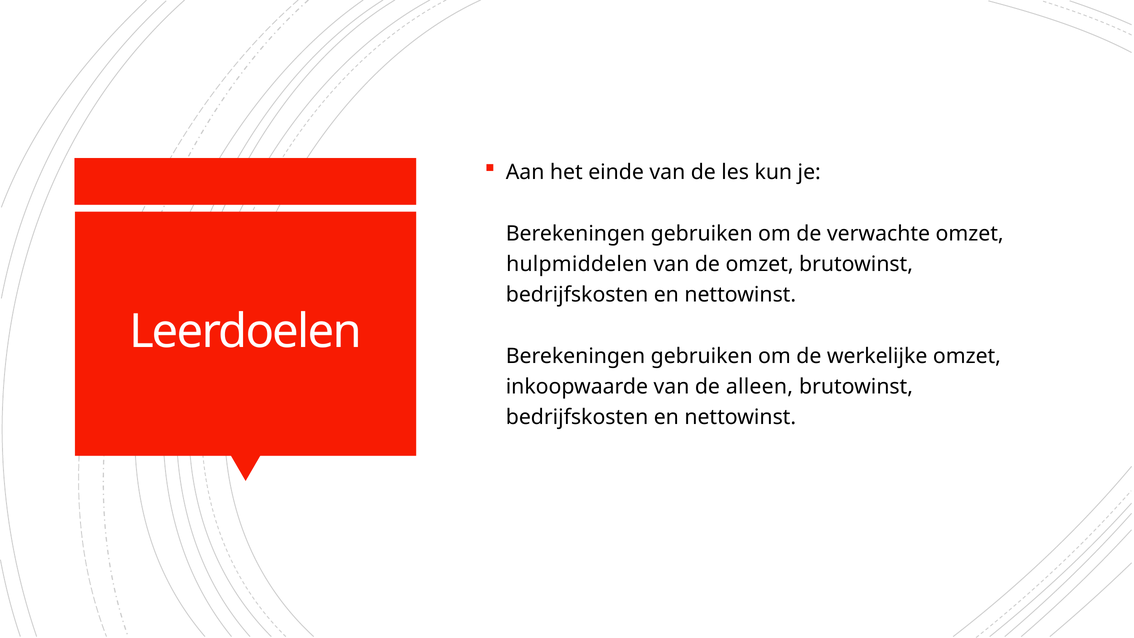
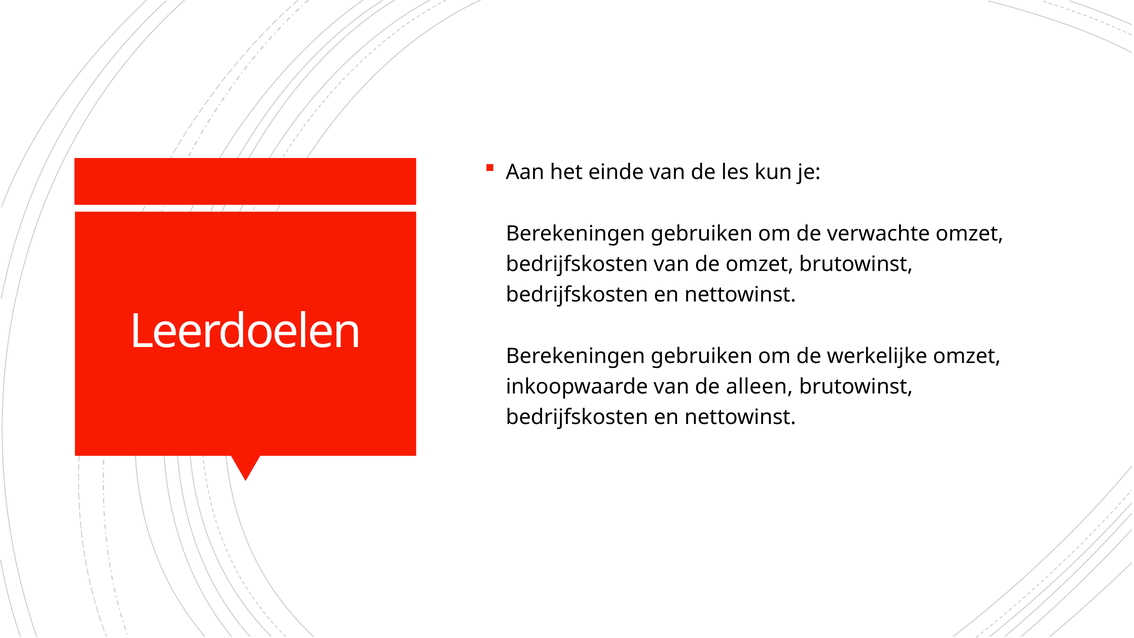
hulpmiddelen: hulpmiddelen -> bedrijfskosten (577, 264)
